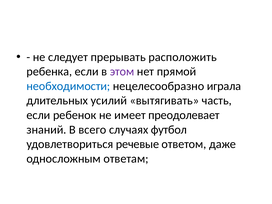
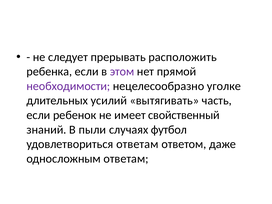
необходимости colour: blue -> purple (68, 86)
играла: играла -> уголке (224, 86)
преодолевает: преодолевает -> свойственный (184, 115)
всего: всего -> пыли (92, 130)
удовлетвориться речевые: речевые -> ответам (137, 144)
